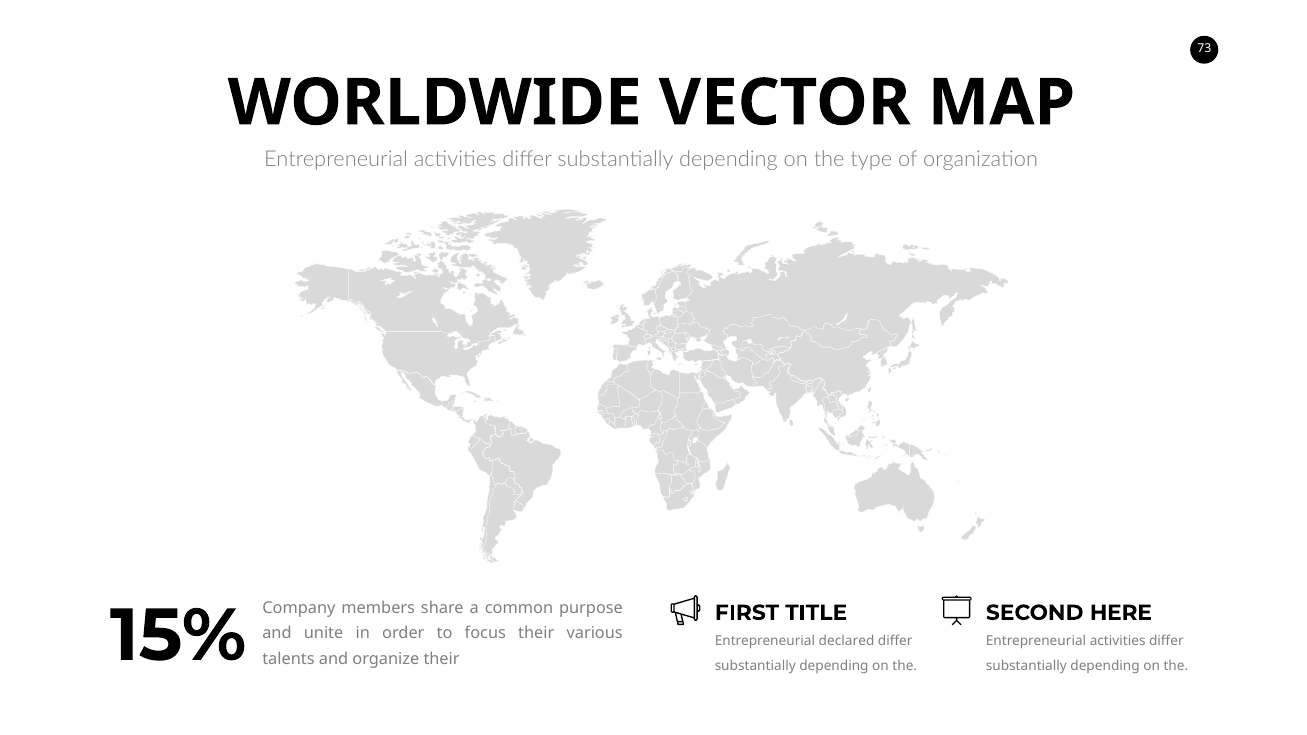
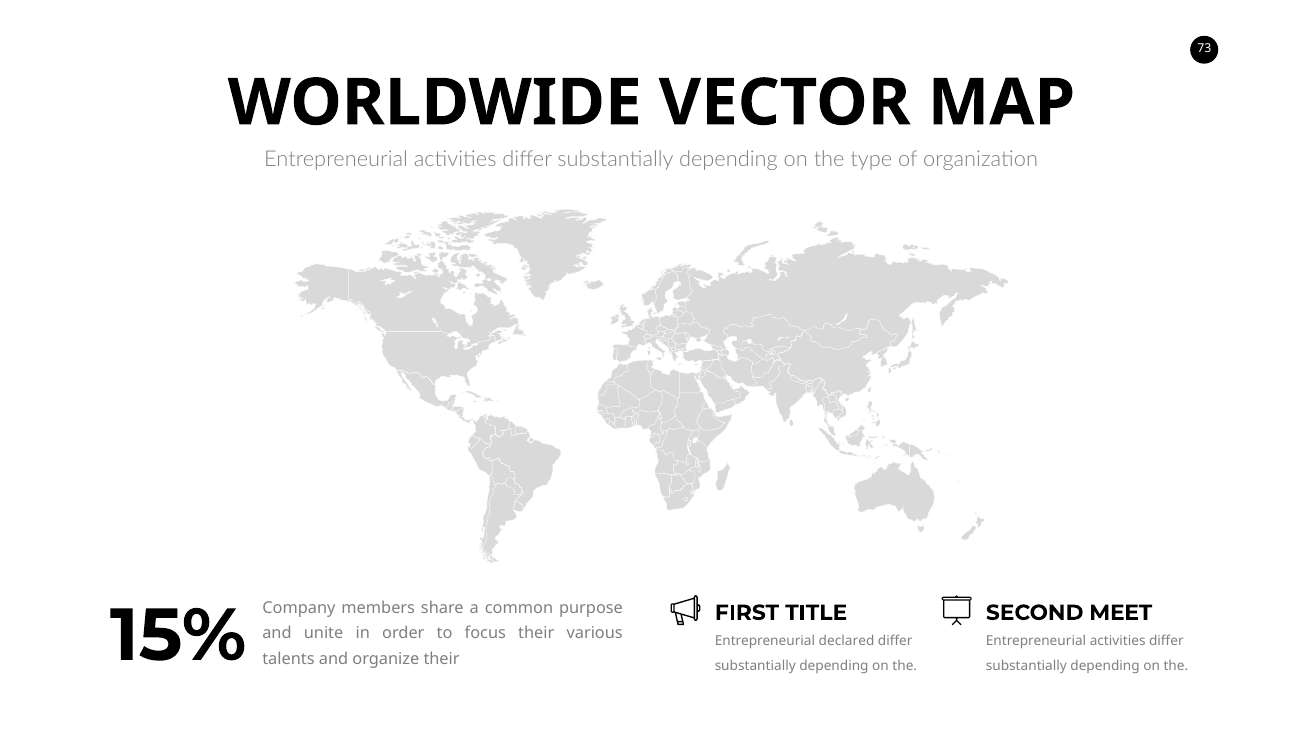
HERE: HERE -> MEET (1121, 613)
